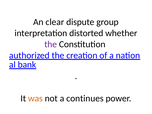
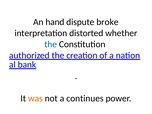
clear: clear -> hand (55, 22)
group: group -> broke (107, 22)
the colour: purple -> blue (51, 44)
